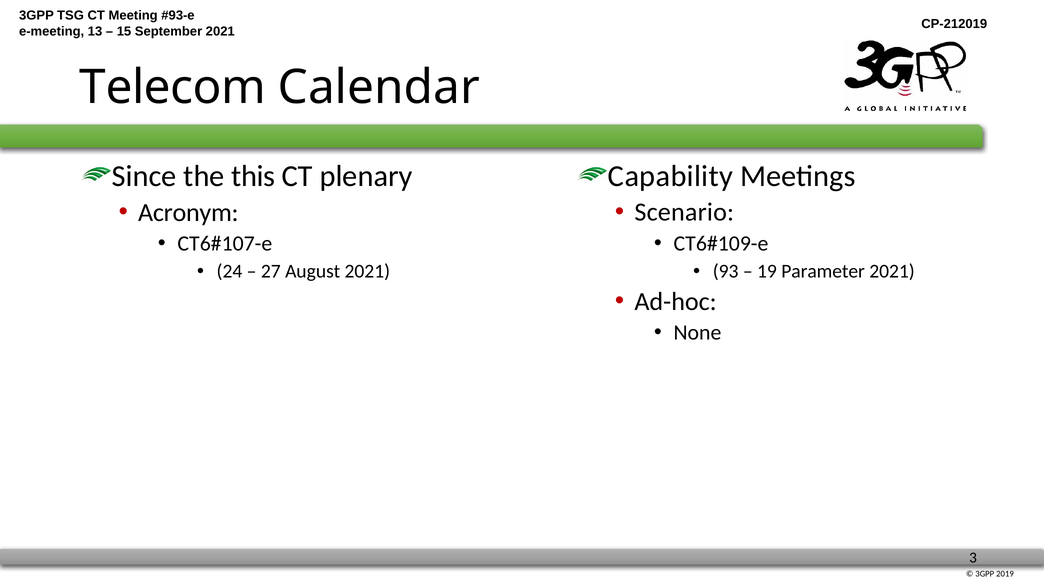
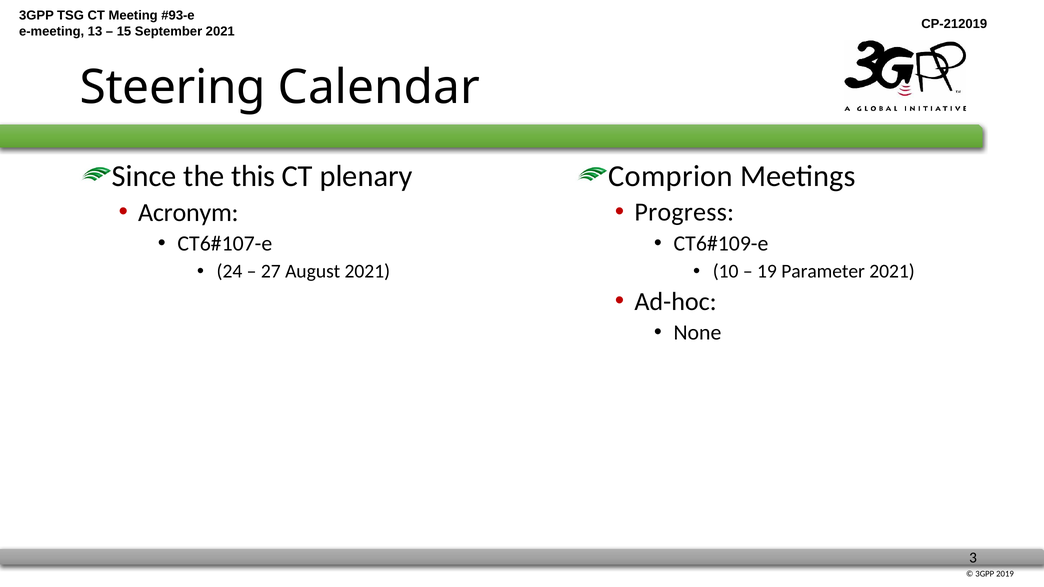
Telecom: Telecom -> Steering (173, 88)
Capability: Capability -> Comprion (670, 176)
Scenario: Scenario -> Progress (684, 212)
93: 93 -> 10 (726, 271)
